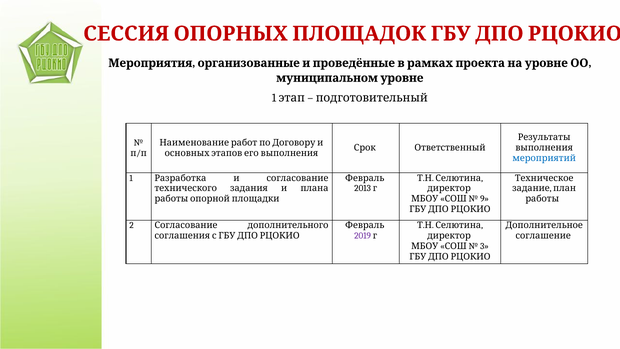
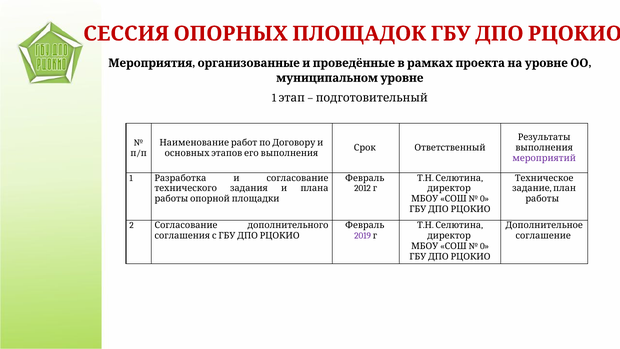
мероприятий colour: blue -> purple (544, 158)
2013: 2013 -> 2012 (363, 188)
9: 9 -> 0 (485, 199)
3: 3 -> 0 (485, 246)
